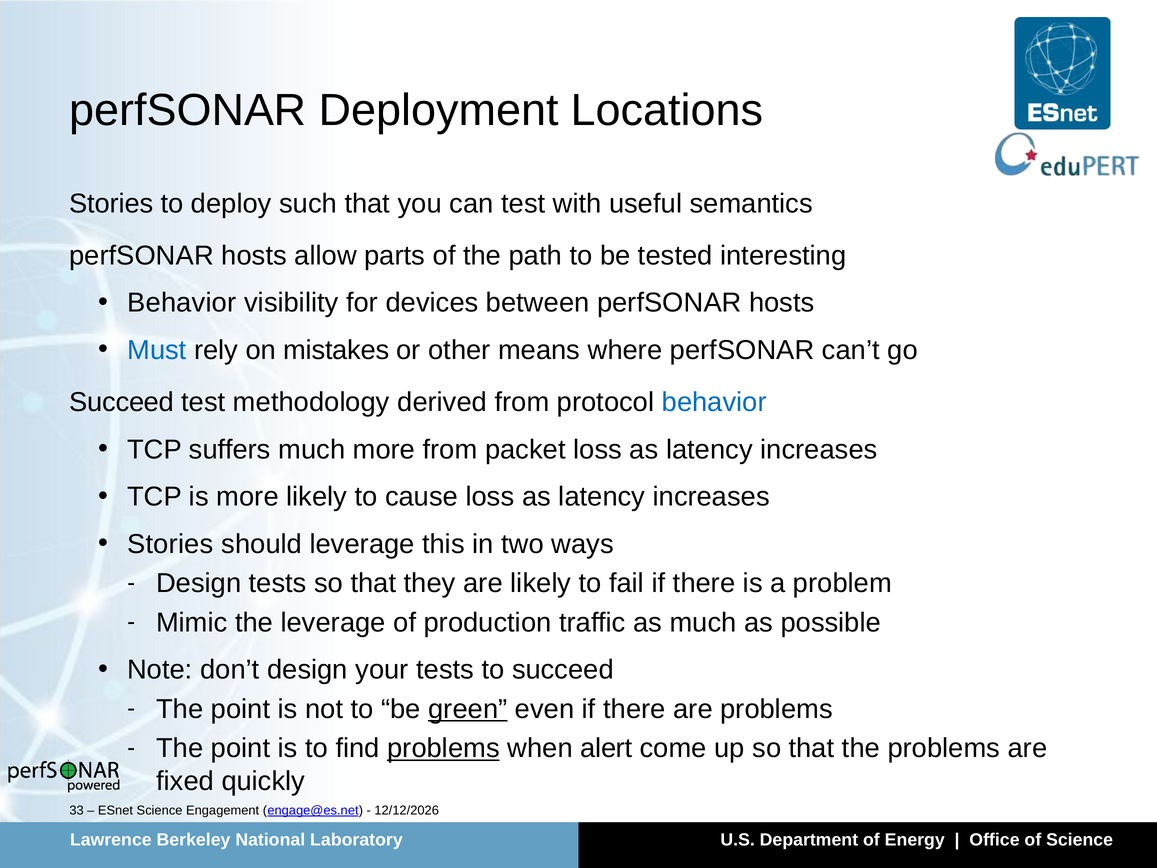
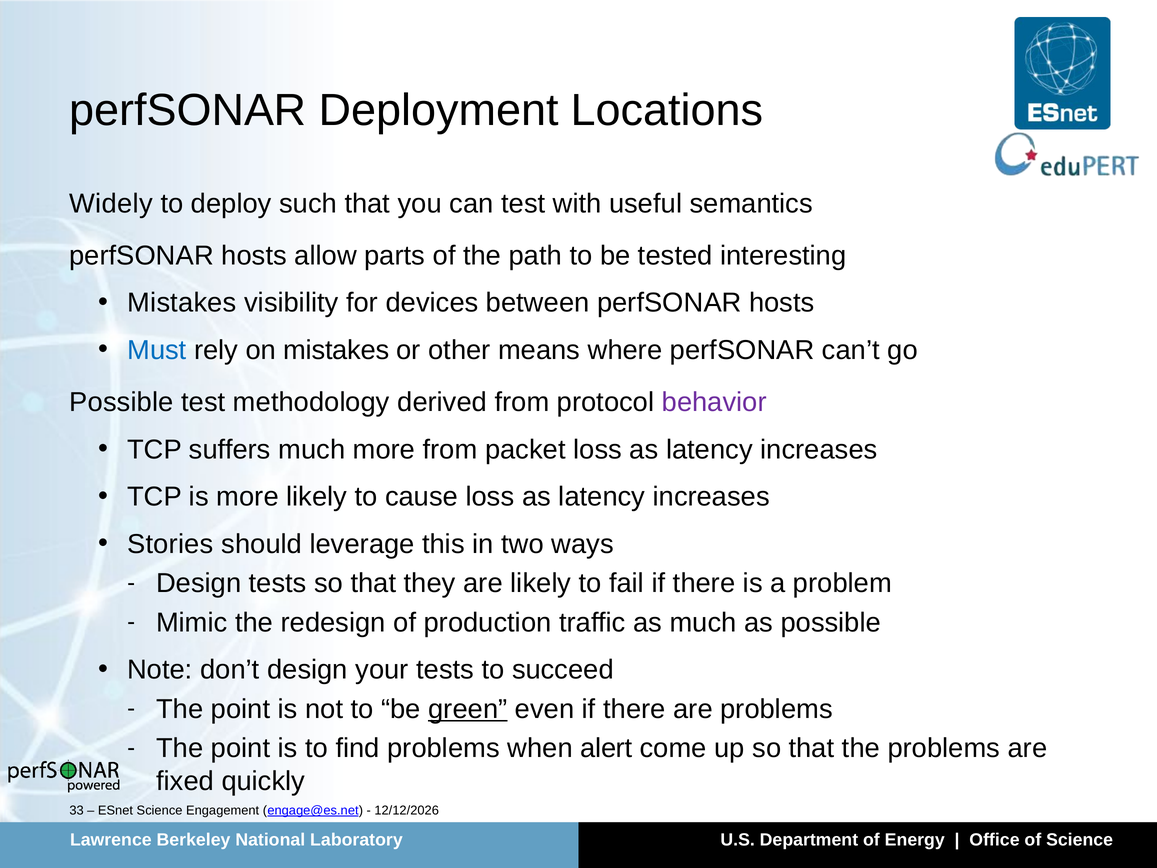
Stories: Stories -> Widely (111, 203)
Behavior: Behavior -> Mistakes (182, 303)
Succeed: Succeed -> Possible (122, 402)
behavior colour: blue -> purple (714, 402)
the leverage: leverage -> redesign (333, 622)
problems underline: present -> none (443, 748)
